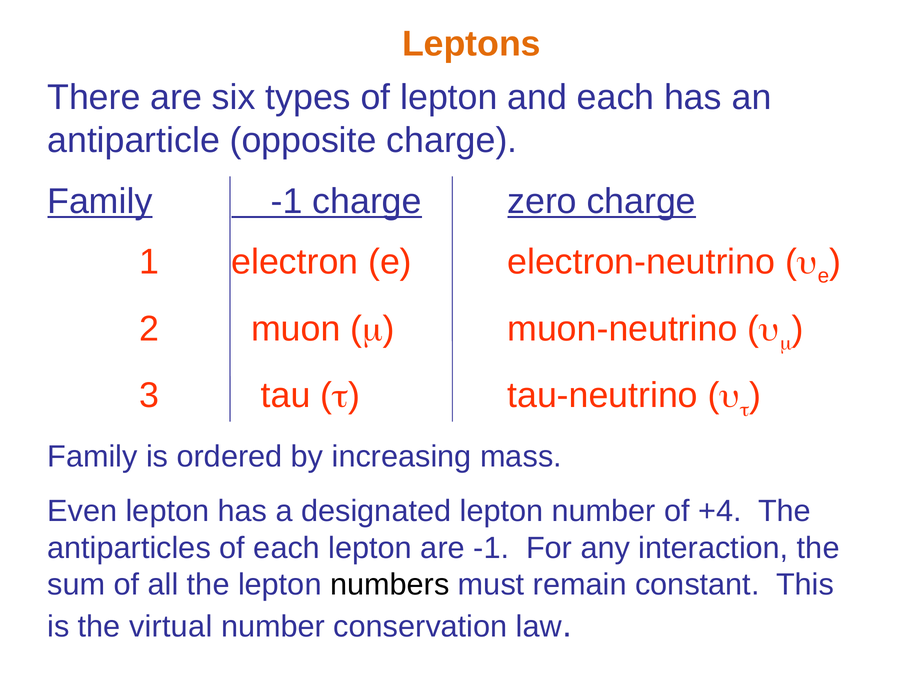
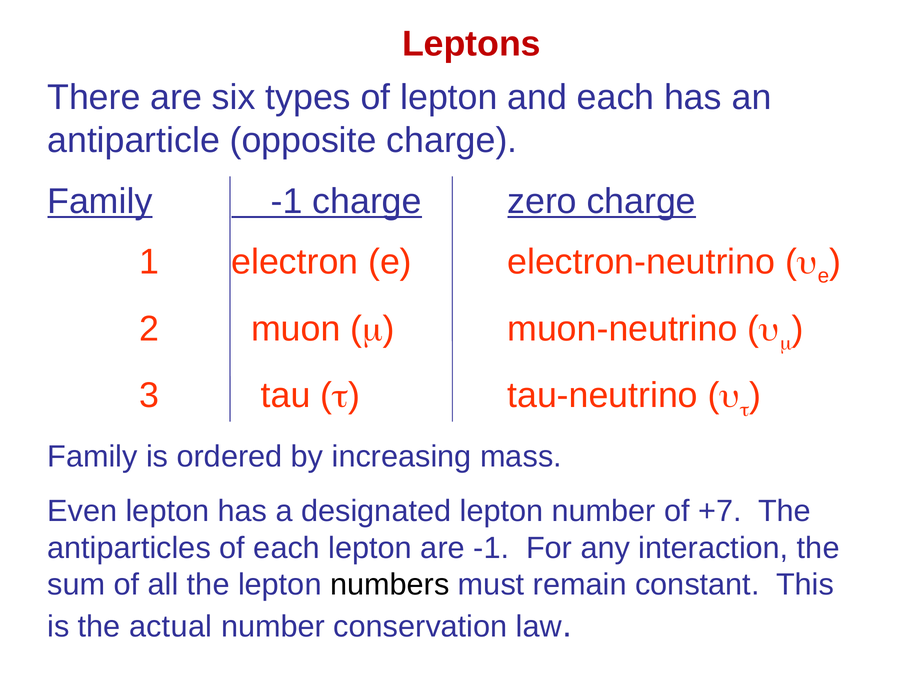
Leptons colour: orange -> red (471, 44)
+4: +4 -> +7 (720, 511)
virtual: virtual -> actual (171, 627)
